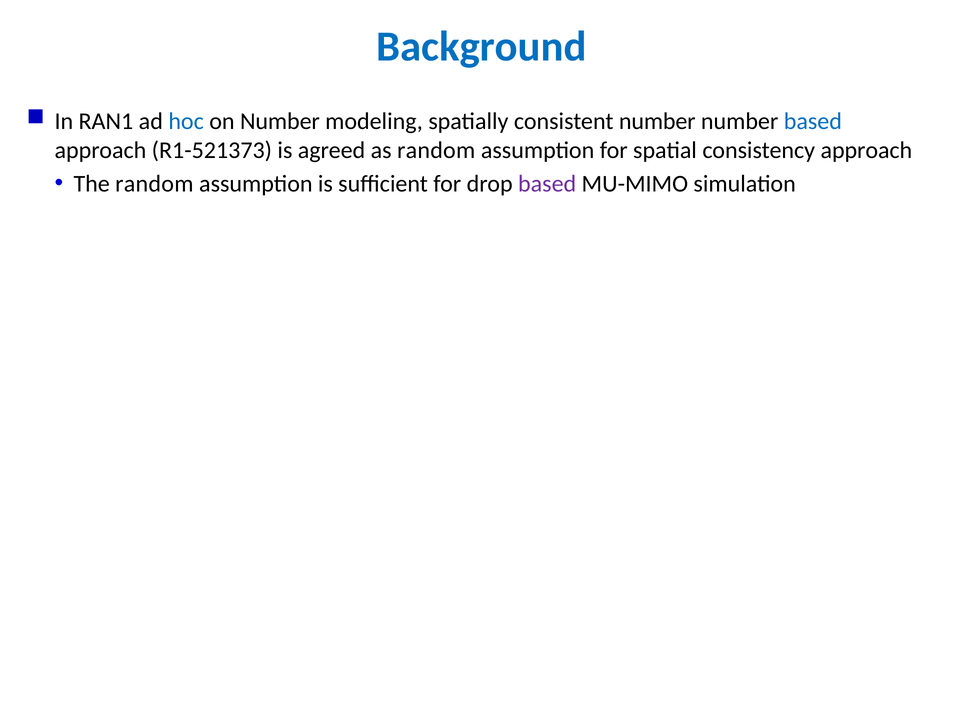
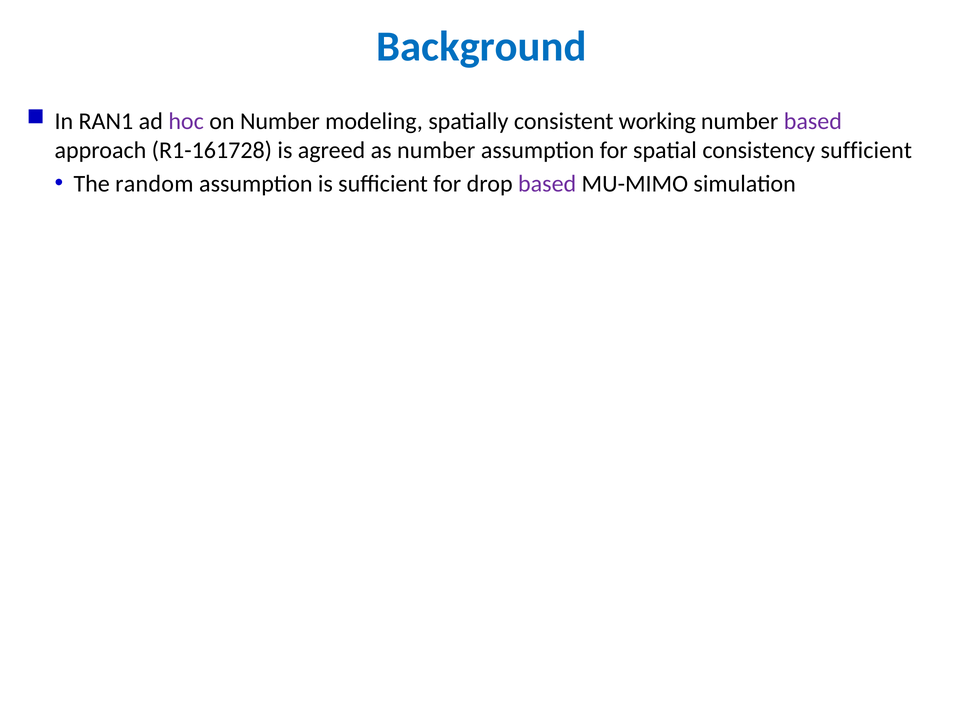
hoc colour: blue -> purple (186, 121)
consistent number: number -> working (657, 121)
based colour: blue -> purple (813, 121)
R1-521373: R1-521373 -> R1-161728 (212, 150)
as random: random -> number (436, 150)
consistency approach: approach -> sufficient (866, 150)
